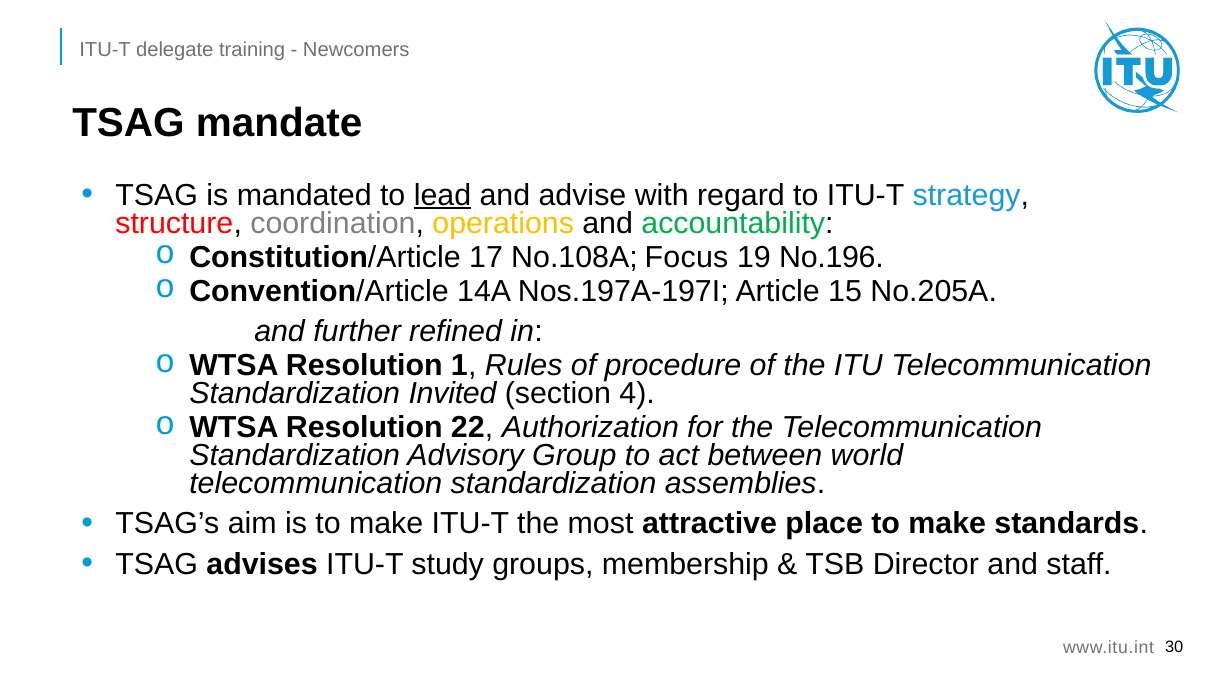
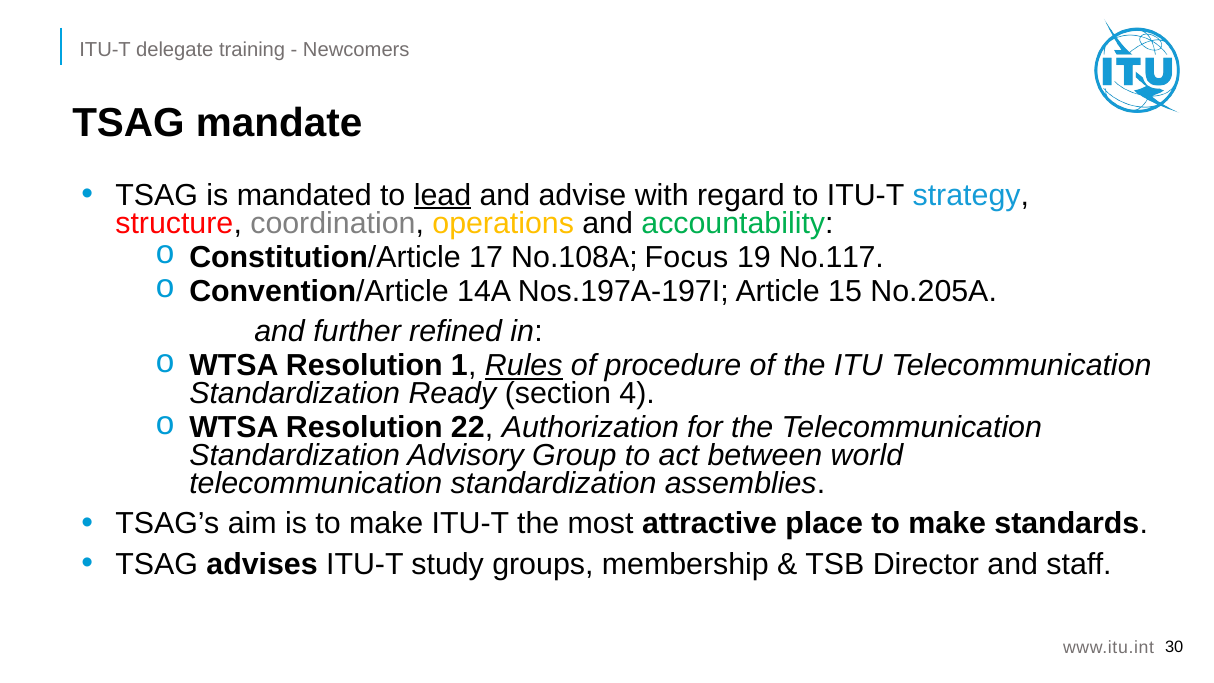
No.196: No.196 -> No.117 (831, 257)
Rules underline: none -> present (524, 366)
Invited: Invited -> Ready (452, 394)
